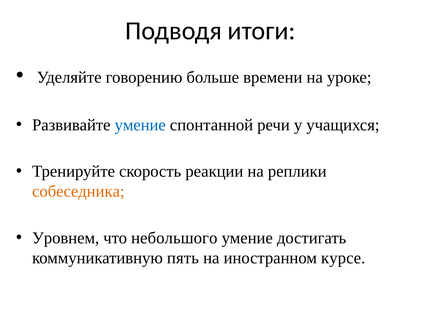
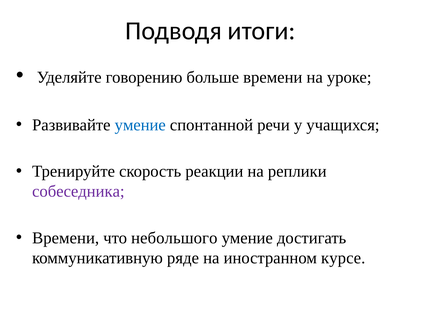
собеседника colour: orange -> purple (78, 191)
Уровнем: Уровнем -> Времени (66, 238)
пять: пять -> ряде (183, 258)
